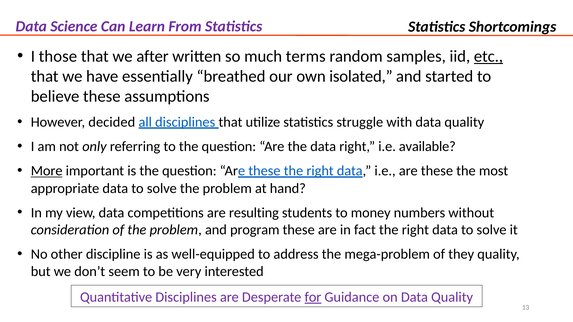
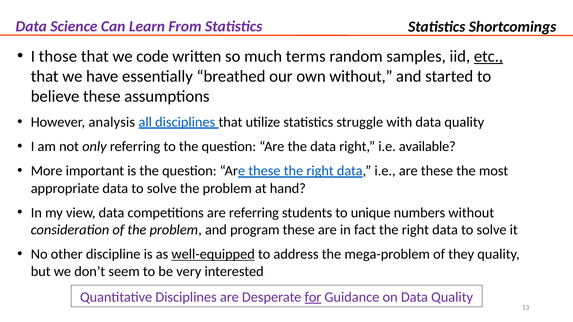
after: after -> code (153, 56)
own isolated: isolated -> without (361, 76)
decided: decided -> analysis (112, 122)
More underline: present -> none (47, 171)
are resulting: resulting -> referring (254, 213)
money: money -> unique (371, 213)
well-equipped underline: none -> present (213, 254)
